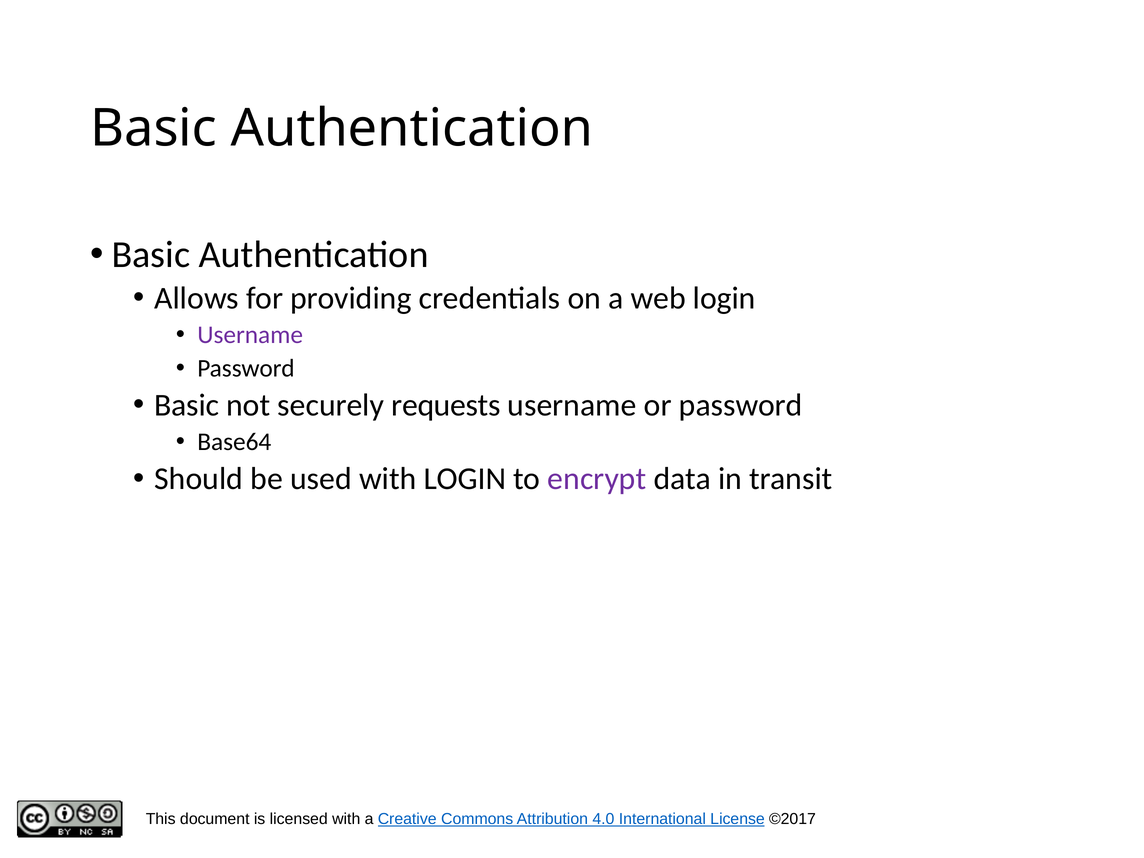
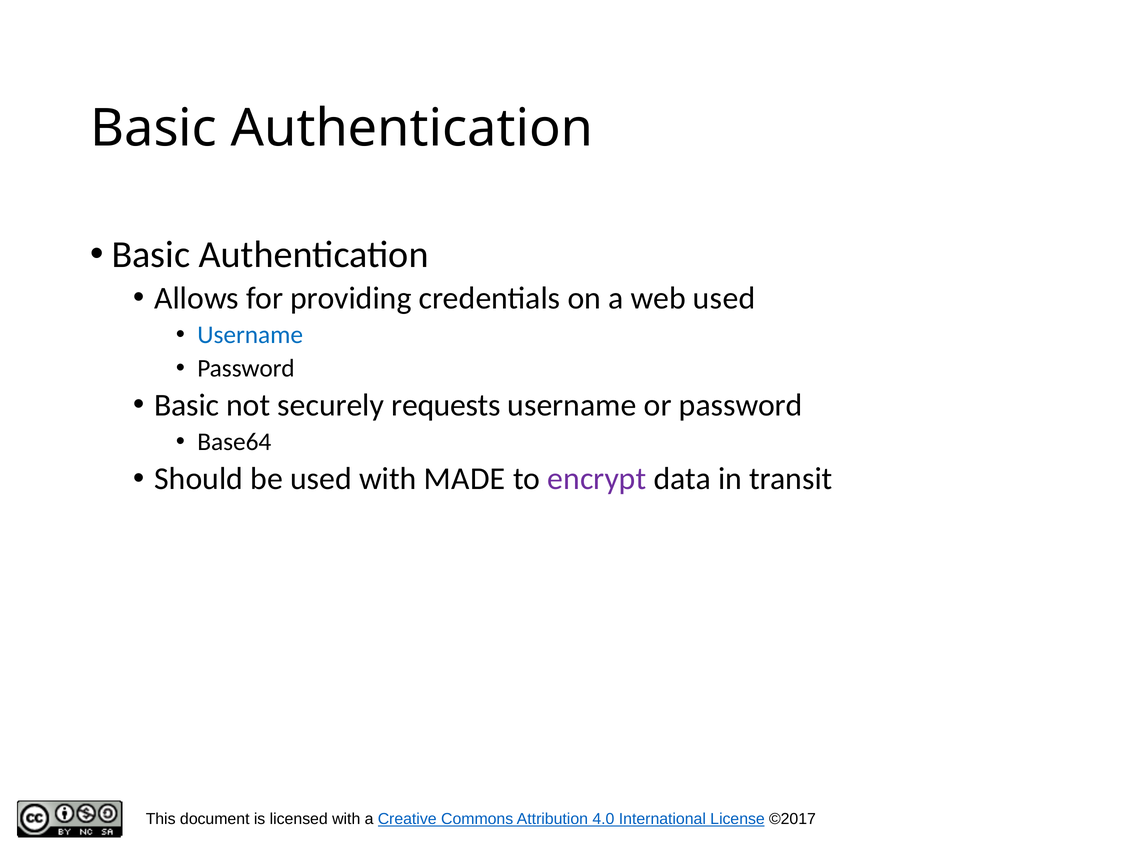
web login: login -> used (724, 298)
Username colour: purple -> blue (250, 335)
with LOGIN: LOGIN -> MADE (465, 479)
